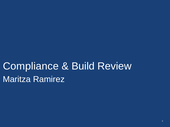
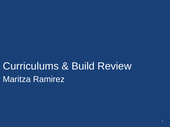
Compliance: Compliance -> Curriculums (31, 66)
